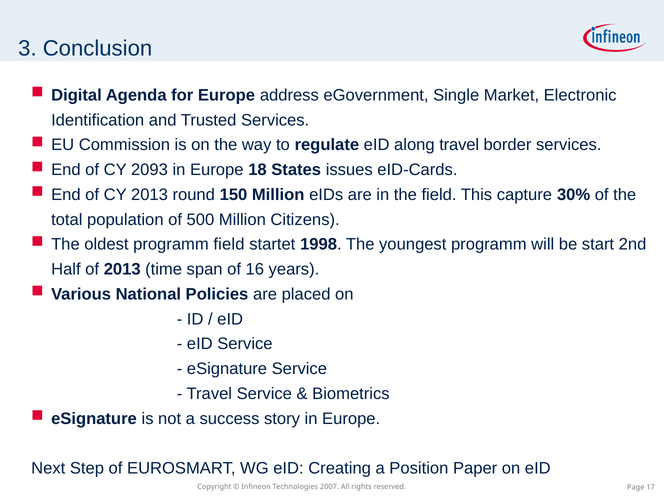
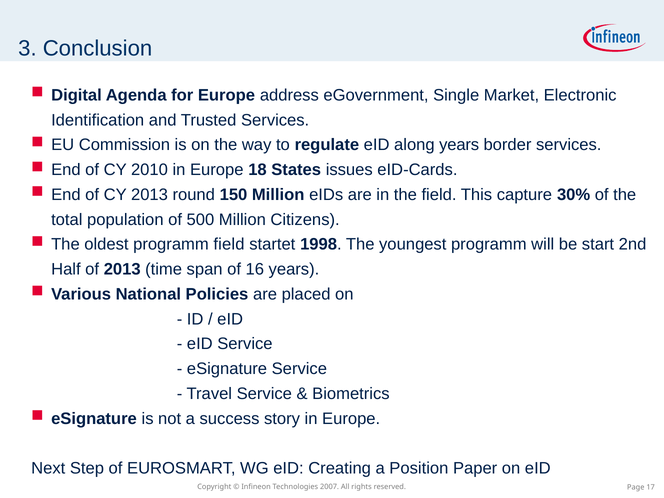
along travel: travel -> years (459, 145)
2093: 2093 -> 2010 (149, 170)
